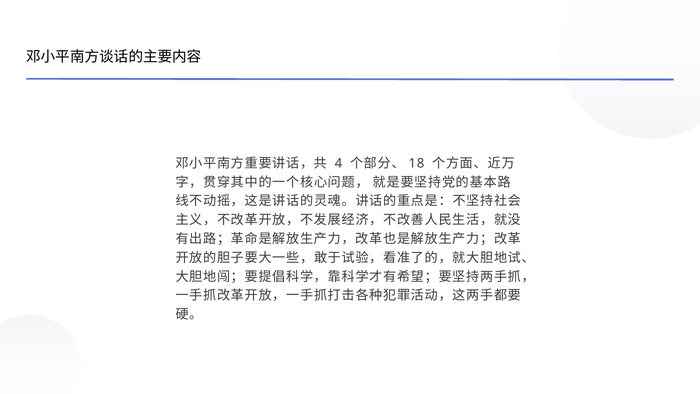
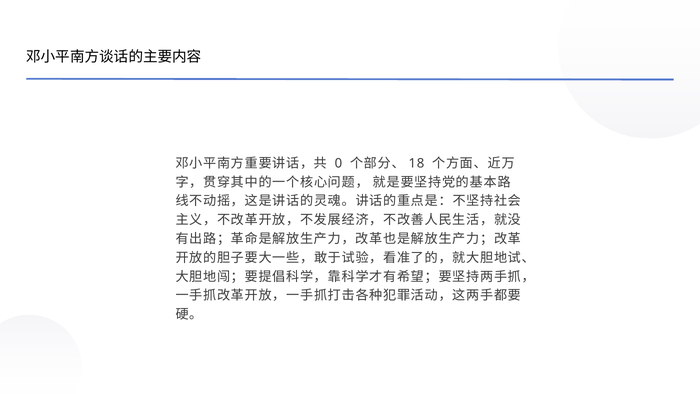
4: 4 -> 0 (338, 163)
